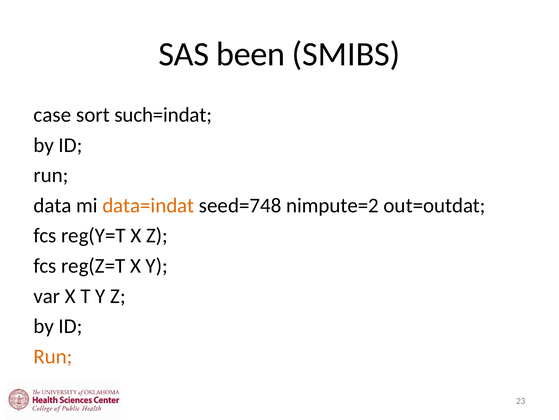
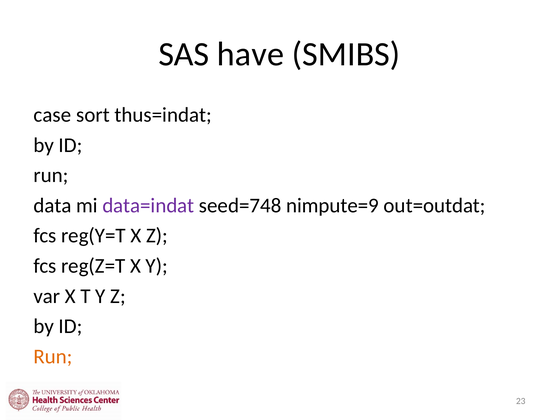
been: been -> have (250, 54)
such=indat: such=indat -> thus=indat (163, 115)
data=indat colour: orange -> purple (148, 205)
nimpute=2: nimpute=2 -> nimpute=9 (332, 205)
